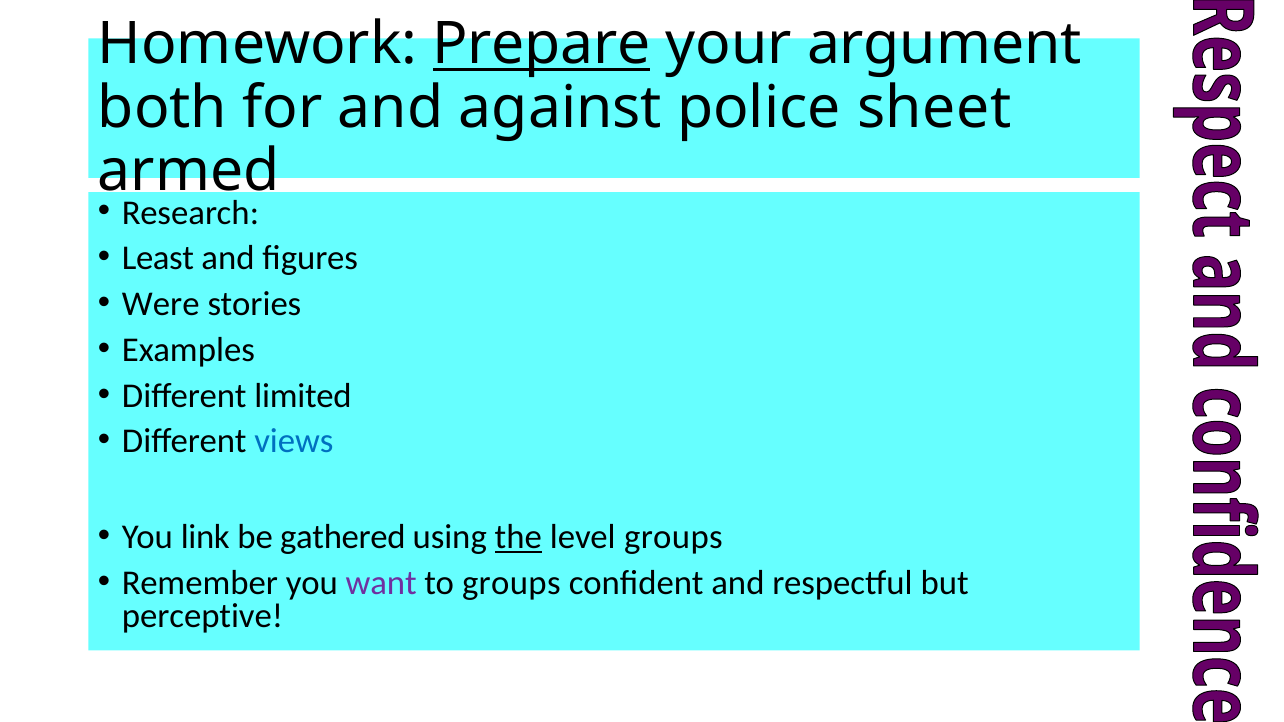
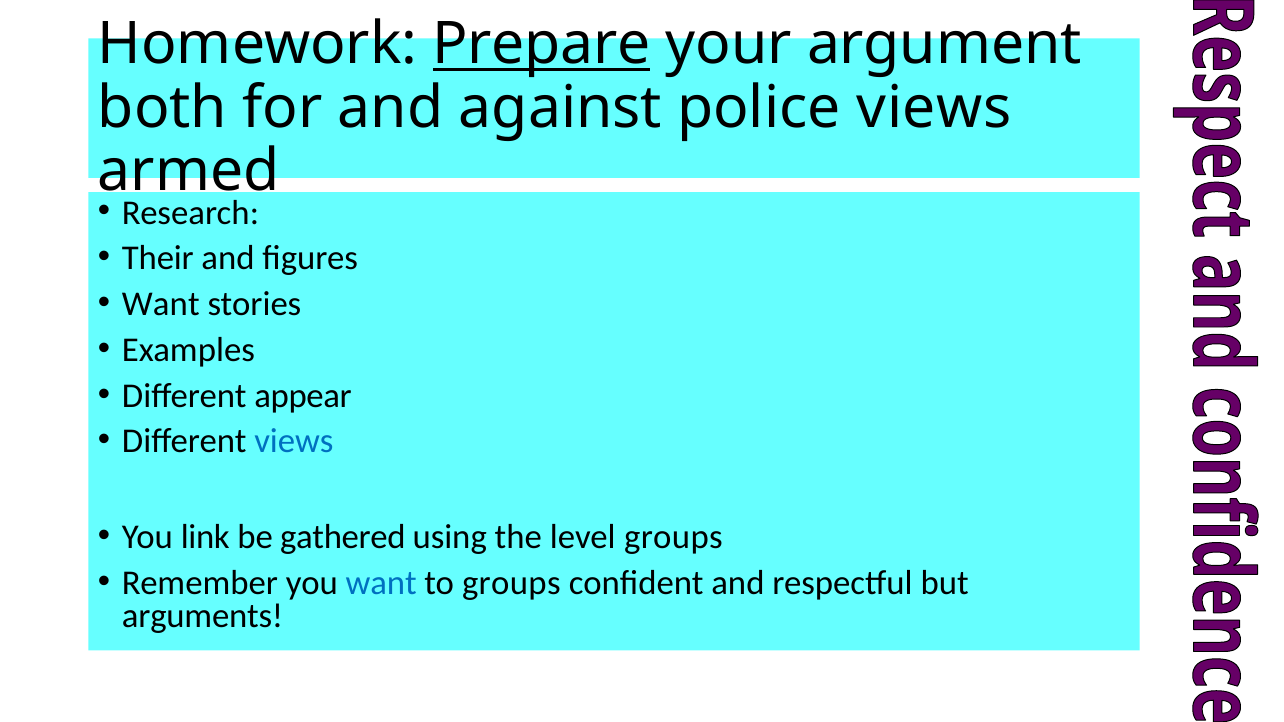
police sheet: sheet -> views (934, 108)
Least: Least -> Their (158, 258)
Were: Were -> Want (161, 304)
limited: limited -> appear (303, 396)
the underline: present -> none (518, 537)
want colour: purple -> blue (381, 583)
perceptive: perceptive -> arguments (203, 617)
